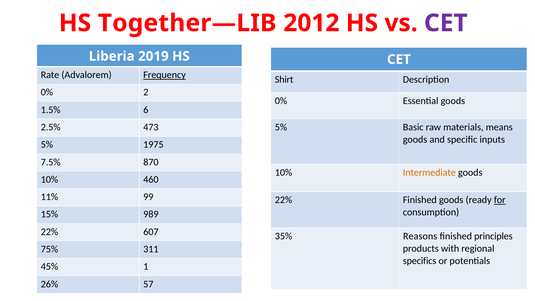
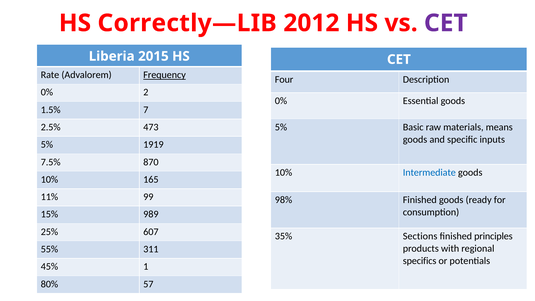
Together—LIB: Together—LIB -> Correctly—LIB (187, 23)
2019: 2019 -> 2015 (153, 56)
Shirt: Shirt -> Four (284, 79)
6: 6 -> 7 (146, 110)
1975: 1975 -> 1919 (153, 145)
Intermediate colour: orange -> blue (429, 173)
460: 460 -> 165 (151, 179)
22%: 22% -> 98% (284, 200)
for underline: present -> none (500, 200)
22%: 22% -> 25% (49, 232)
Reasons: Reasons -> Sections (420, 236)
75%: 75% -> 55% (49, 249)
26%: 26% -> 80% (49, 284)
